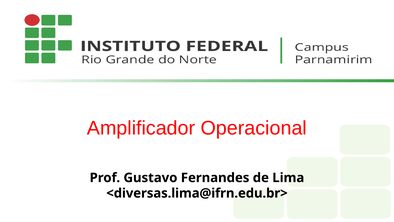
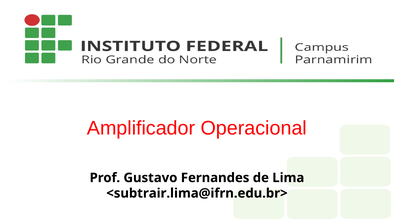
<diversas.lima@ifrn.edu.br>: <diversas.lima@ifrn.edu.br> -> <subtrair.lima@ifrn.edu.br> (197, 193)
